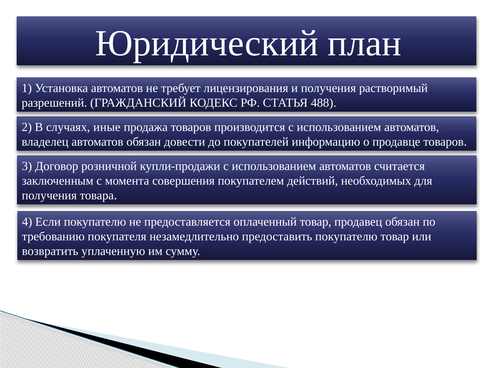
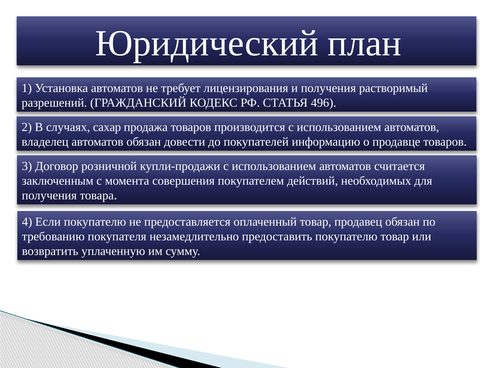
488: 488 -> 496 (324, 103)
иные: иные -> сахар (107, 127)
